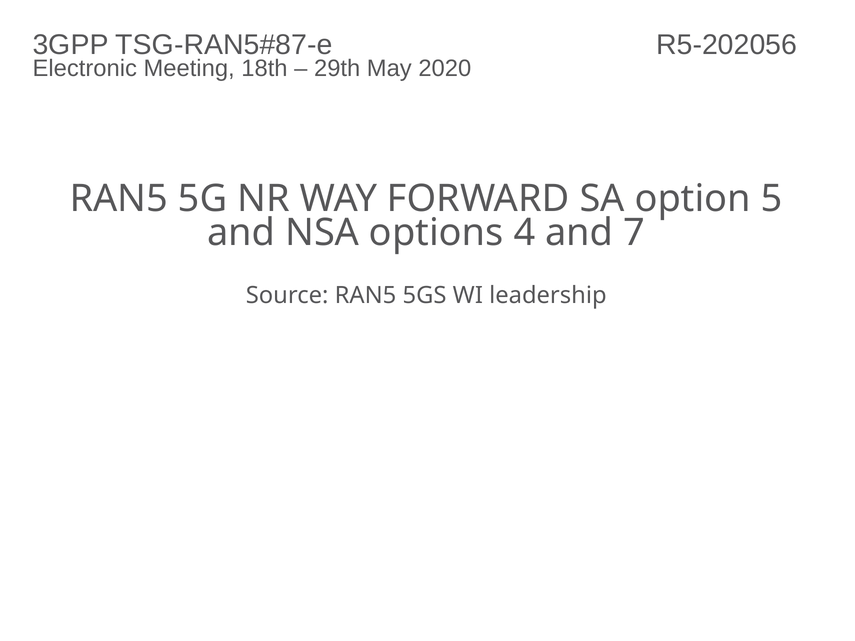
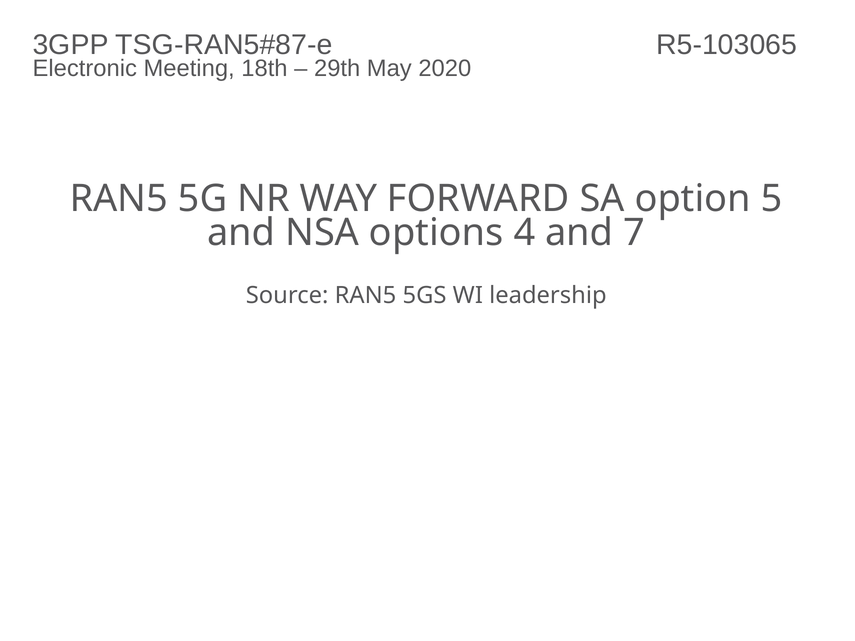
R5-202056: R5-202056 -> R5-103065 (727, 45)
